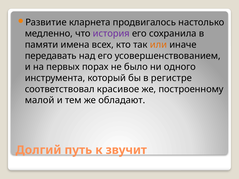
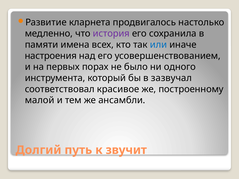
или colour: orange -> blue (158, 45)
передавать: передавать -> настроения (51, 56)
регистре: регистре -> зазвучал (171, 78)
обладают: обладают -> ансамбли (122, 100)
